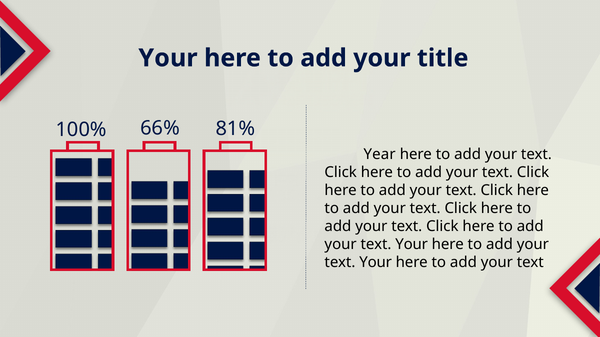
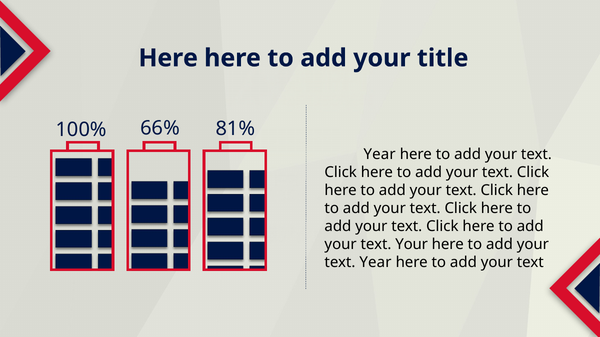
Your: Your -> Here (168, 58)
Your: Your -> Year (375, 263)
